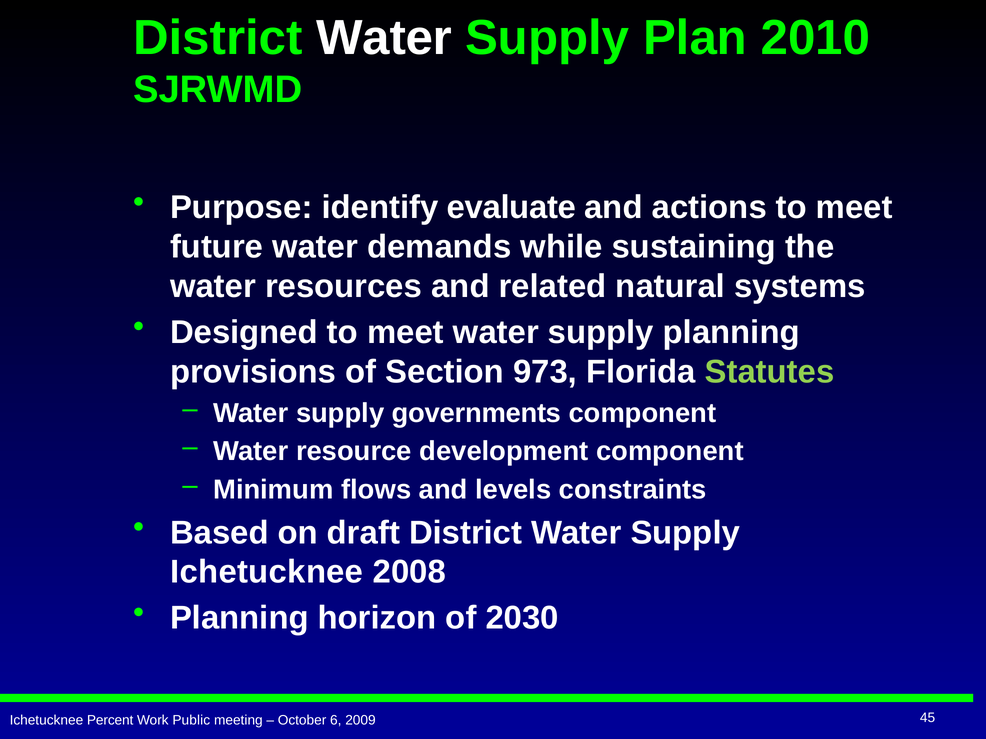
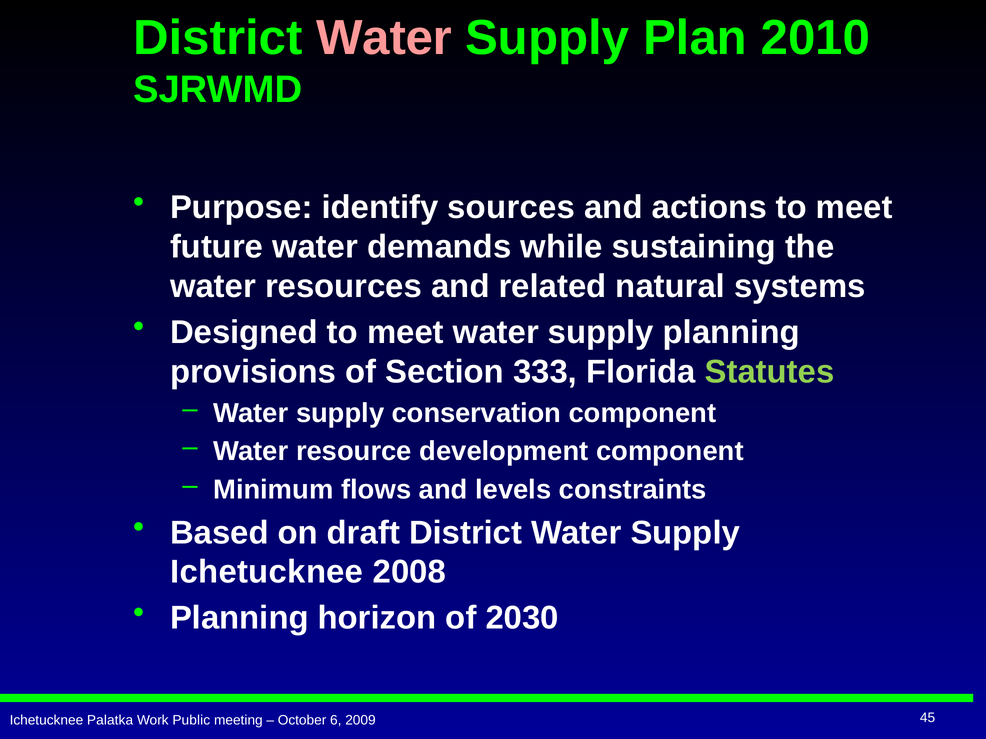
Water colour: white -> pink (384, 38)
evaluate: evaluate -> sources (511, 208)
973: 973 -> 333 (545, 372)
governments: governments -> conservation (476, 413)
Percent: Percent -> Palatka (110, 721)
